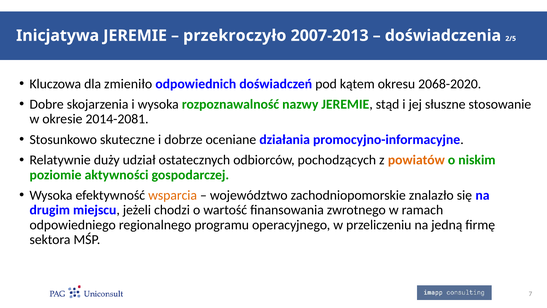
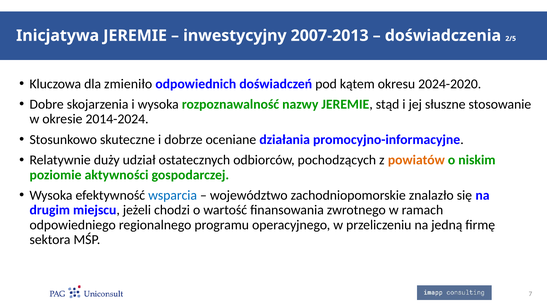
przekroczyło: przekroczyło -> inwestycyjny (235, 36)
2068-2020: 2068-2020 -> 2024-2020 (450, 84)
2014-2081: 2014-2081 -> 2014-2024 (117, 119)
wsparcia colour: orange -> blue (173, 195)
